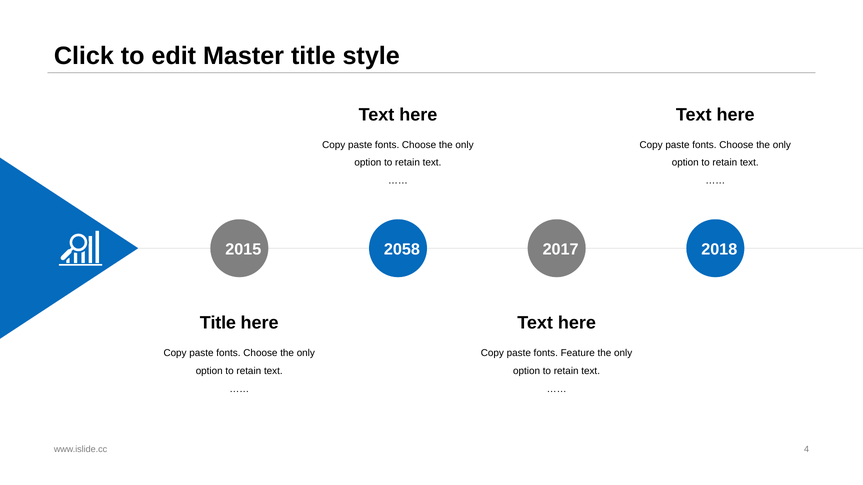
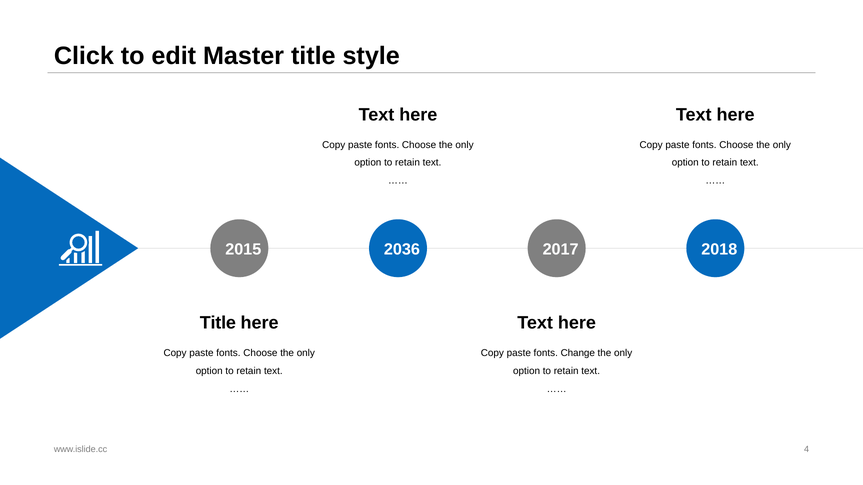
2058: 2058 -> 2036 (402, 250)
Feature: Feature -> Change (578, 354)
